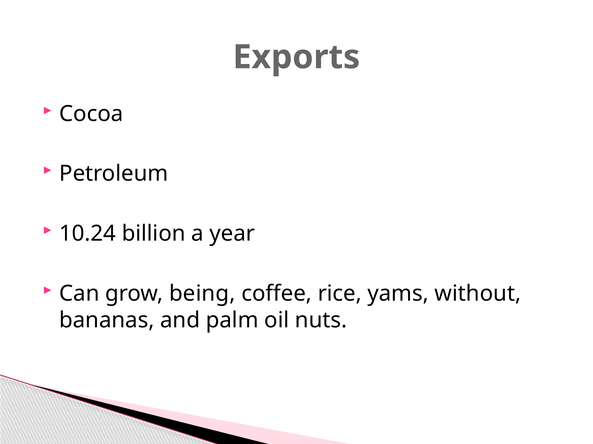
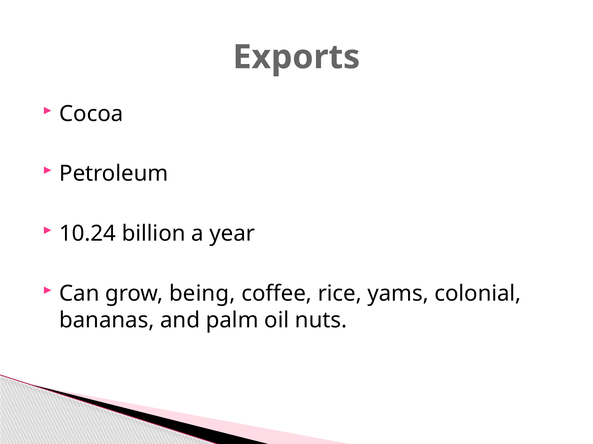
without: without -> colonial (478, 294)
